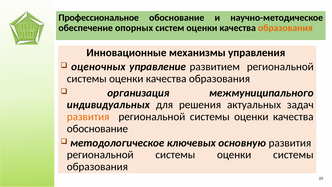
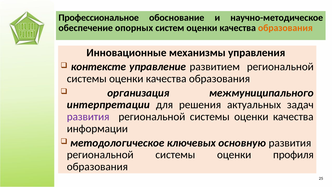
оценочных: оценочных -> контексте (98, 67)
индивидуальных: индивидуальных -> интерпретации (108, 105)
развития colour: orange -> purple (88, 117)
обоснование: обоснование -> информации (97, 129)
оценки системы: системы -> профиля (293, 155)
